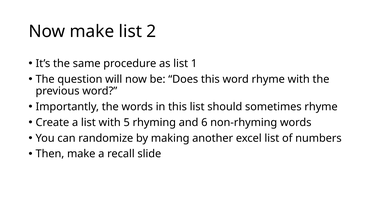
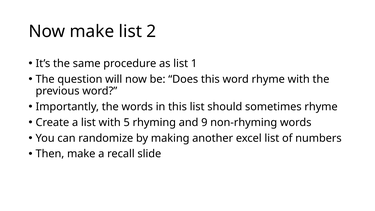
6: 6 -> 9 (204, 122)
